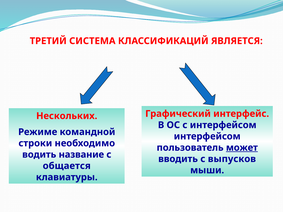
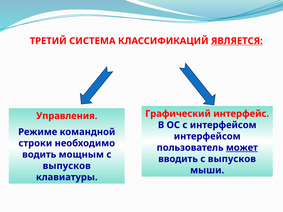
ЯВЛЯЕТСЯ underline: none -> present (237, 41)
Нескольких: Нескольких -> Управления (67, 116)
название: название -> мощным (81, 155)
общается: общается -> выпусков (67, 166)
